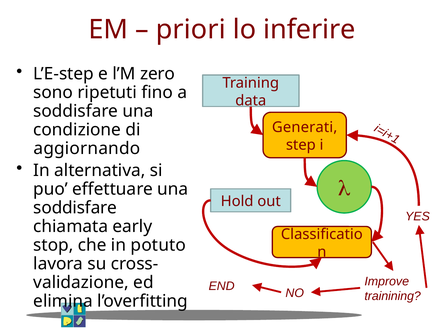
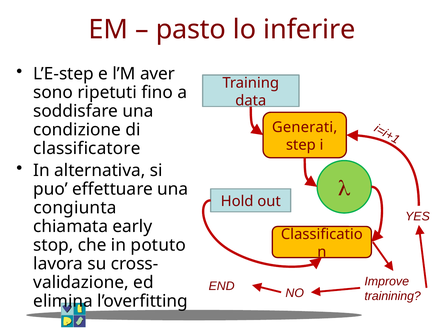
priori: priori -> pasto (191, 30)
zero: zero -> aver (158, 74)
aggiornando: aggiornando -> classificatore (87, 148)
soddisfare: soddisfare -> congiunta (75, 208)
